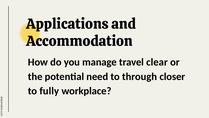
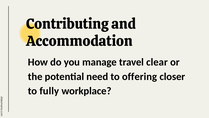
Applications: Applications -> Contributing (67, 24)
through: through -> offering (140, 76)
